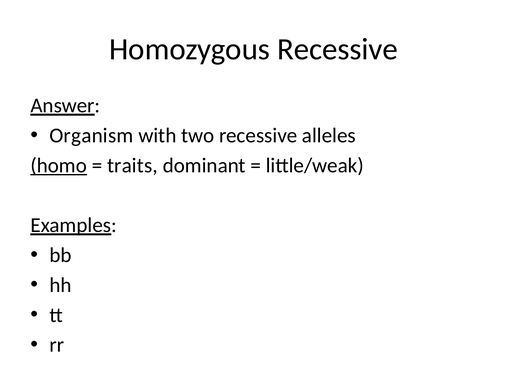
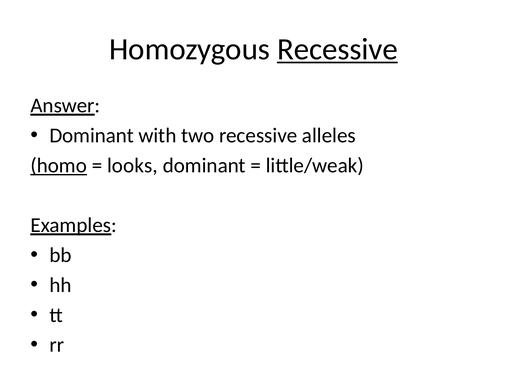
Recessive underline: none -> present (337, 49)
Organism: Organism -> Dominant (92, 135)
traits: traits -> looks (132, 165)
